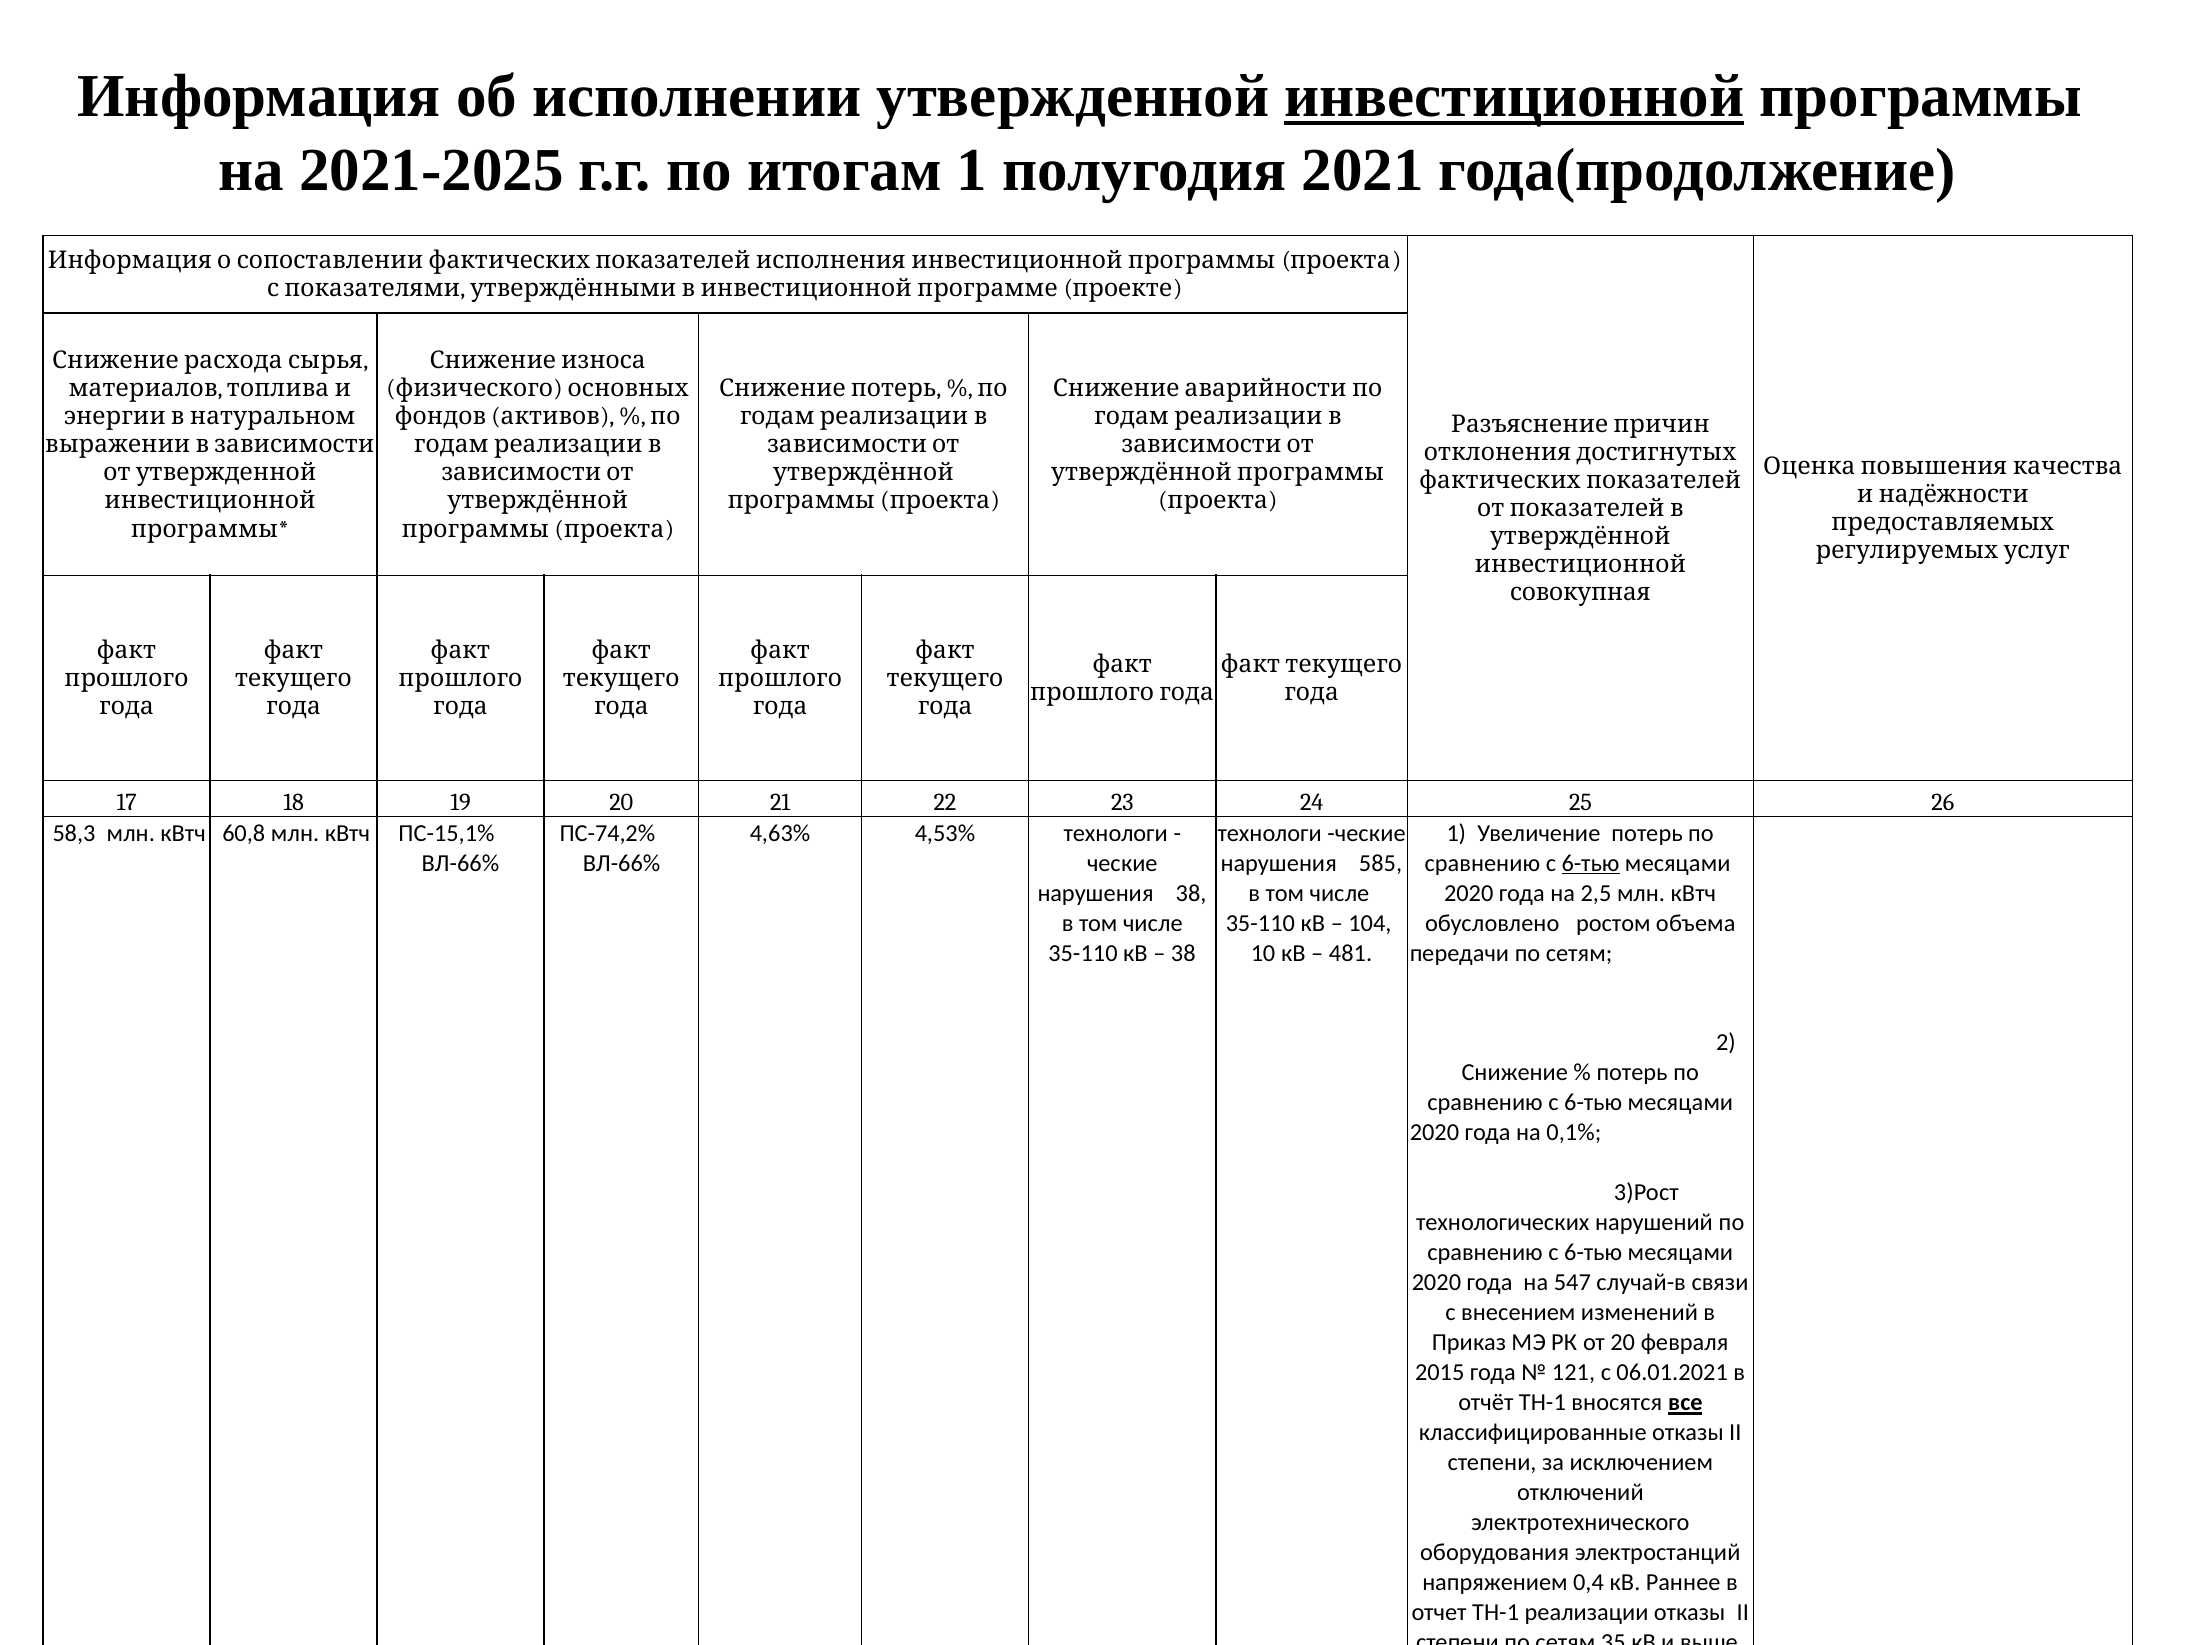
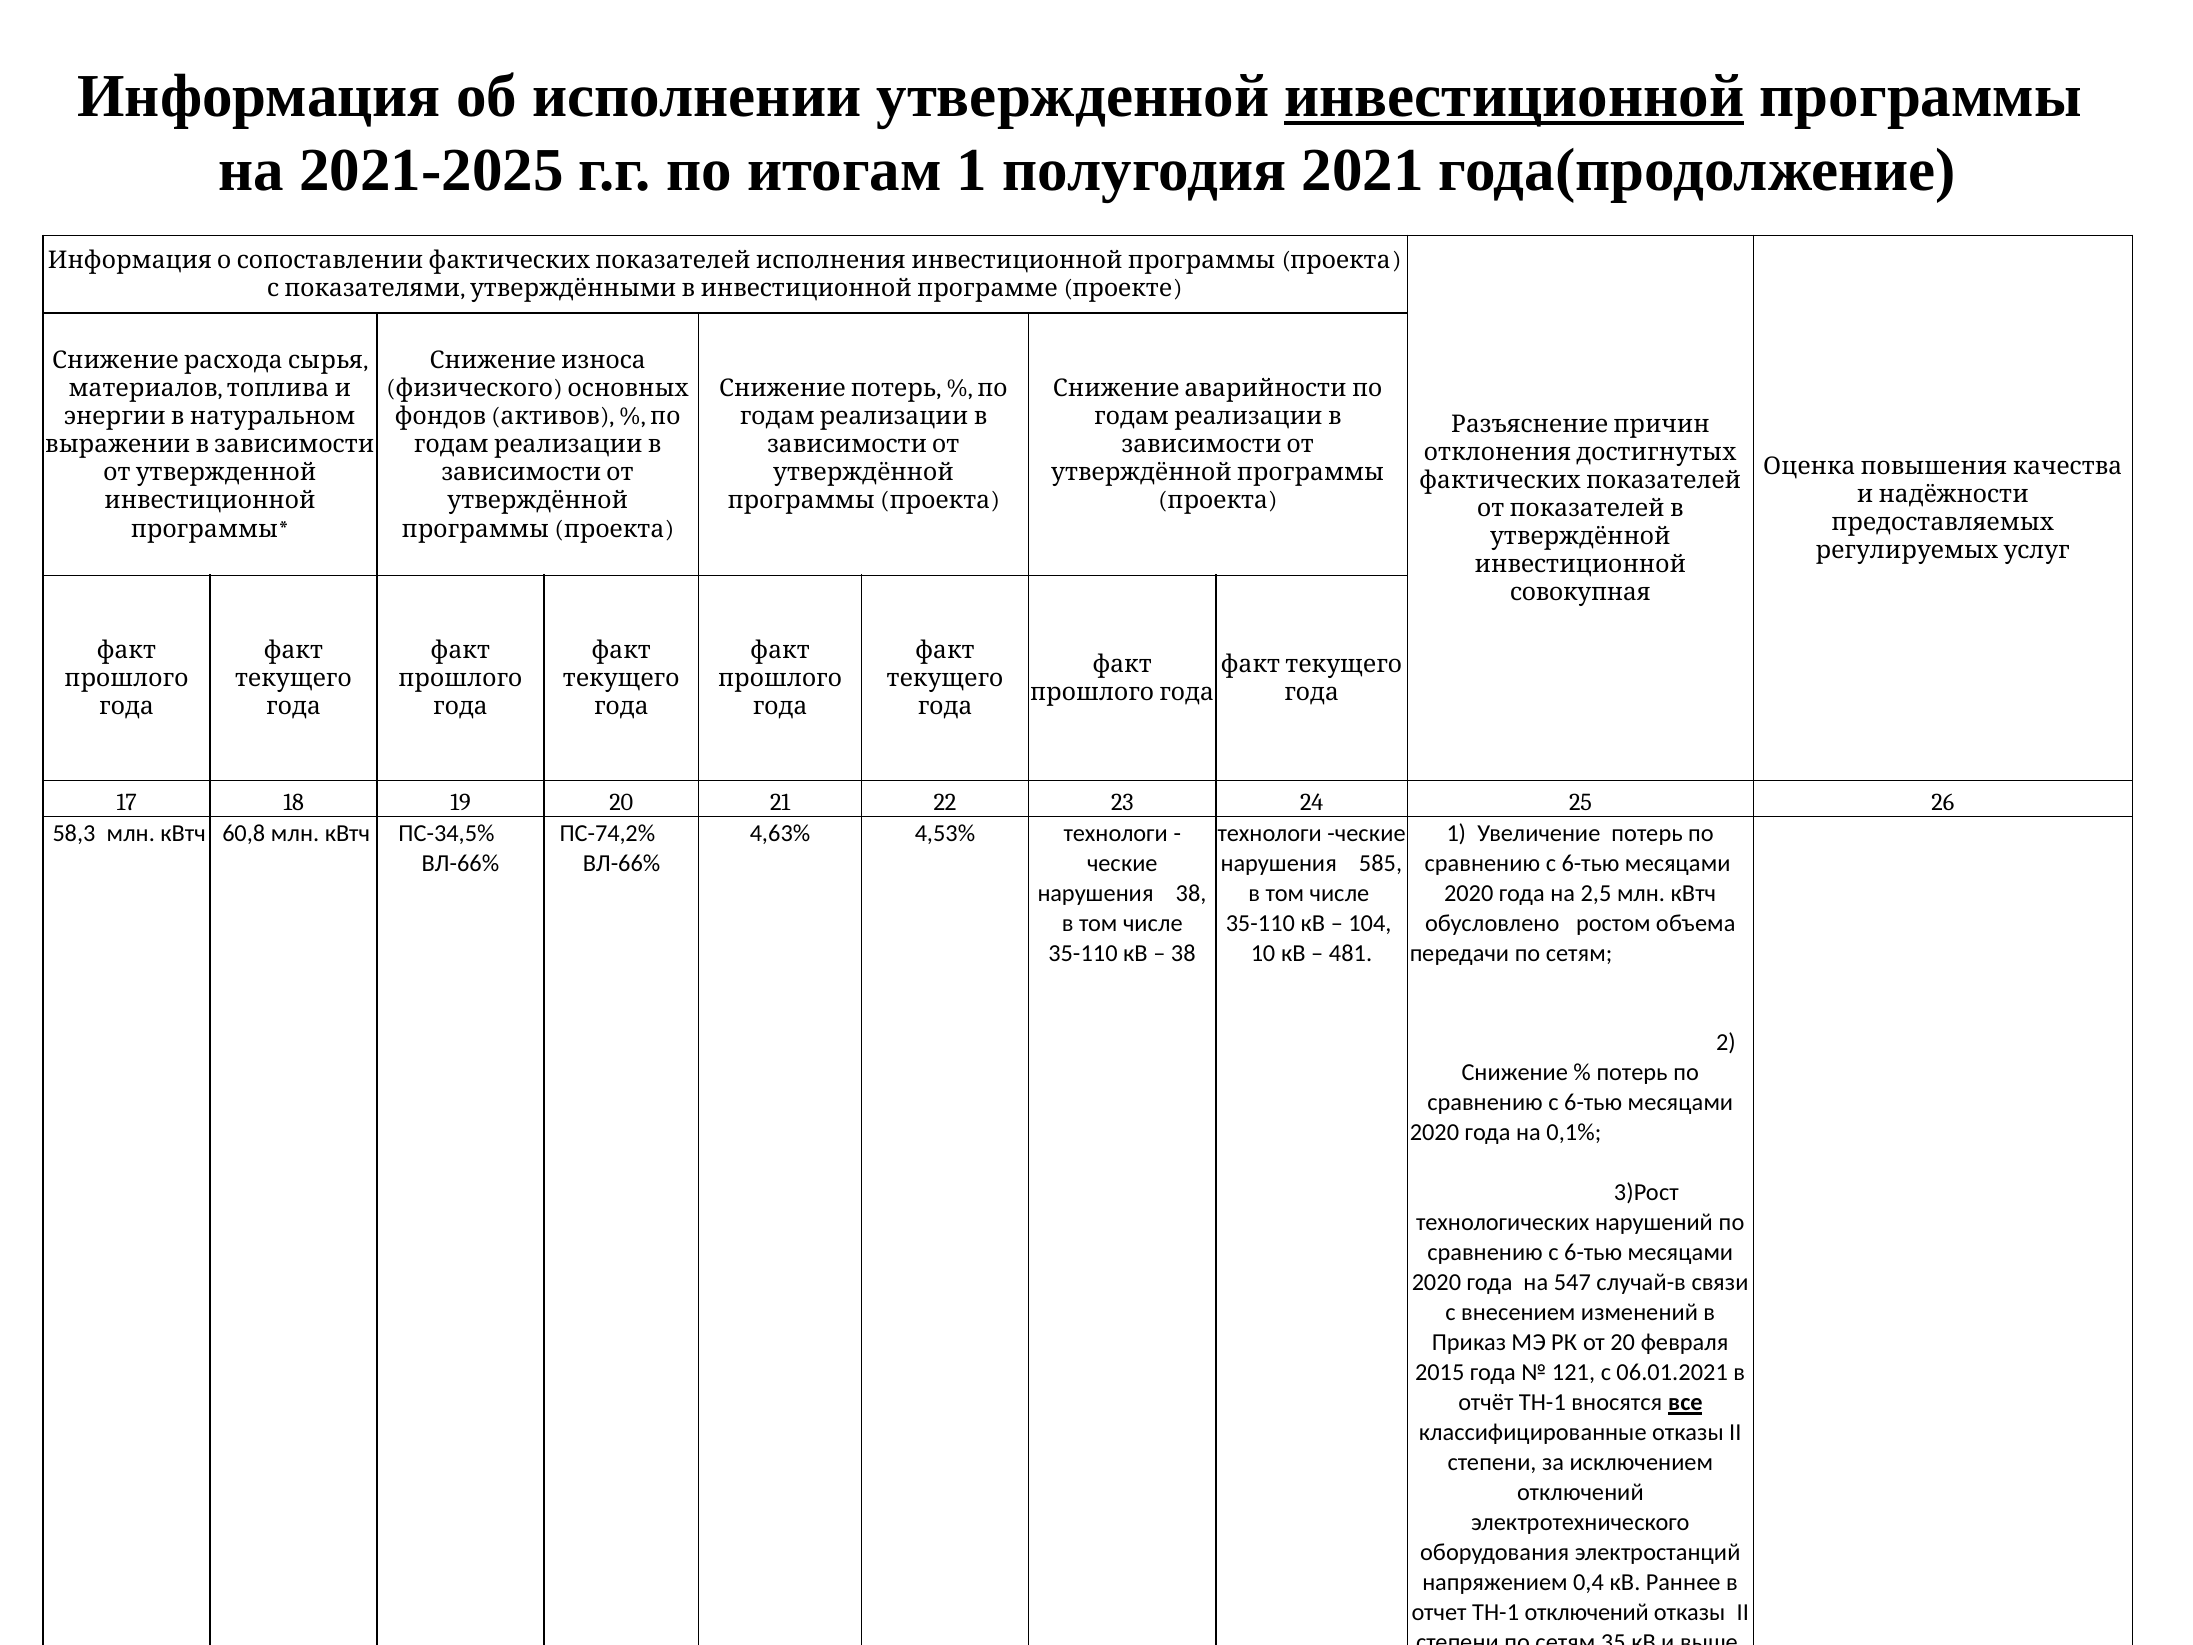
ПС-15,1%: ПС-15,1% -> ПС-34,5% (447, 833)
6-тью underline: present -> none (1591, 863)
ТН-1 реализации: реализации -> отключений (1587, 1612)
